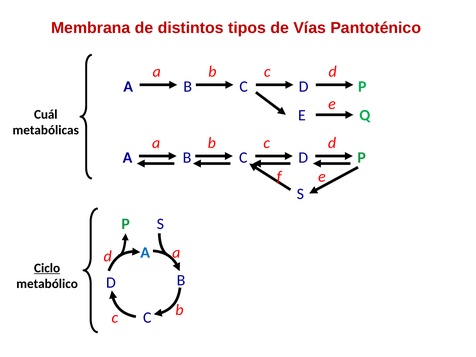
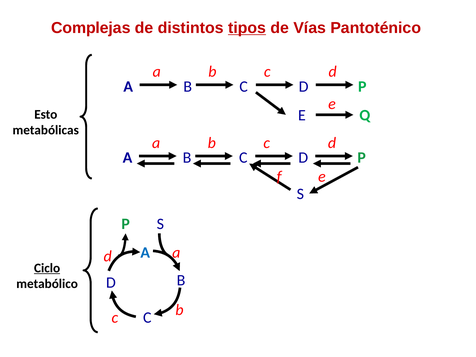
Membrana: Membrana -> Complejas (91, 28)
tipos underline: none -> present (247, 28)
Cuál: Cuál -> Esto (46, 114)
